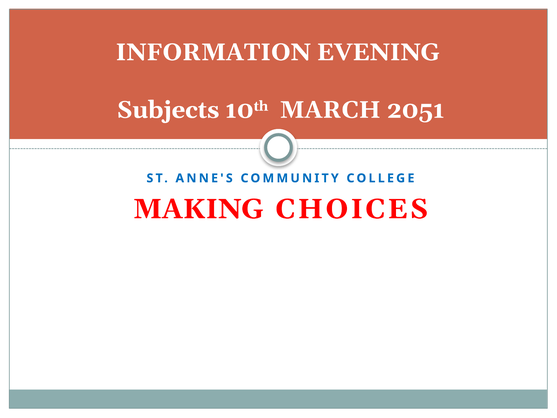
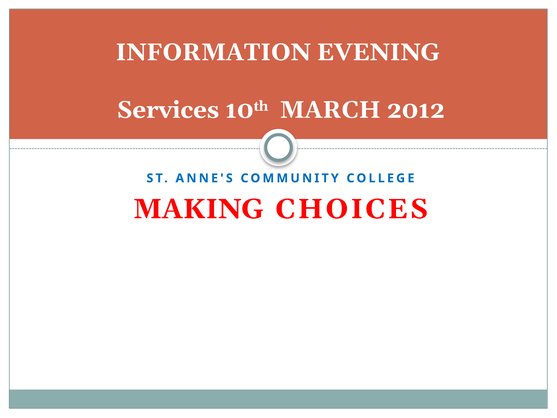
Subjects: Subjects -> Services (168, 110)
2051: 2051 -> 2012 (416, 110)
